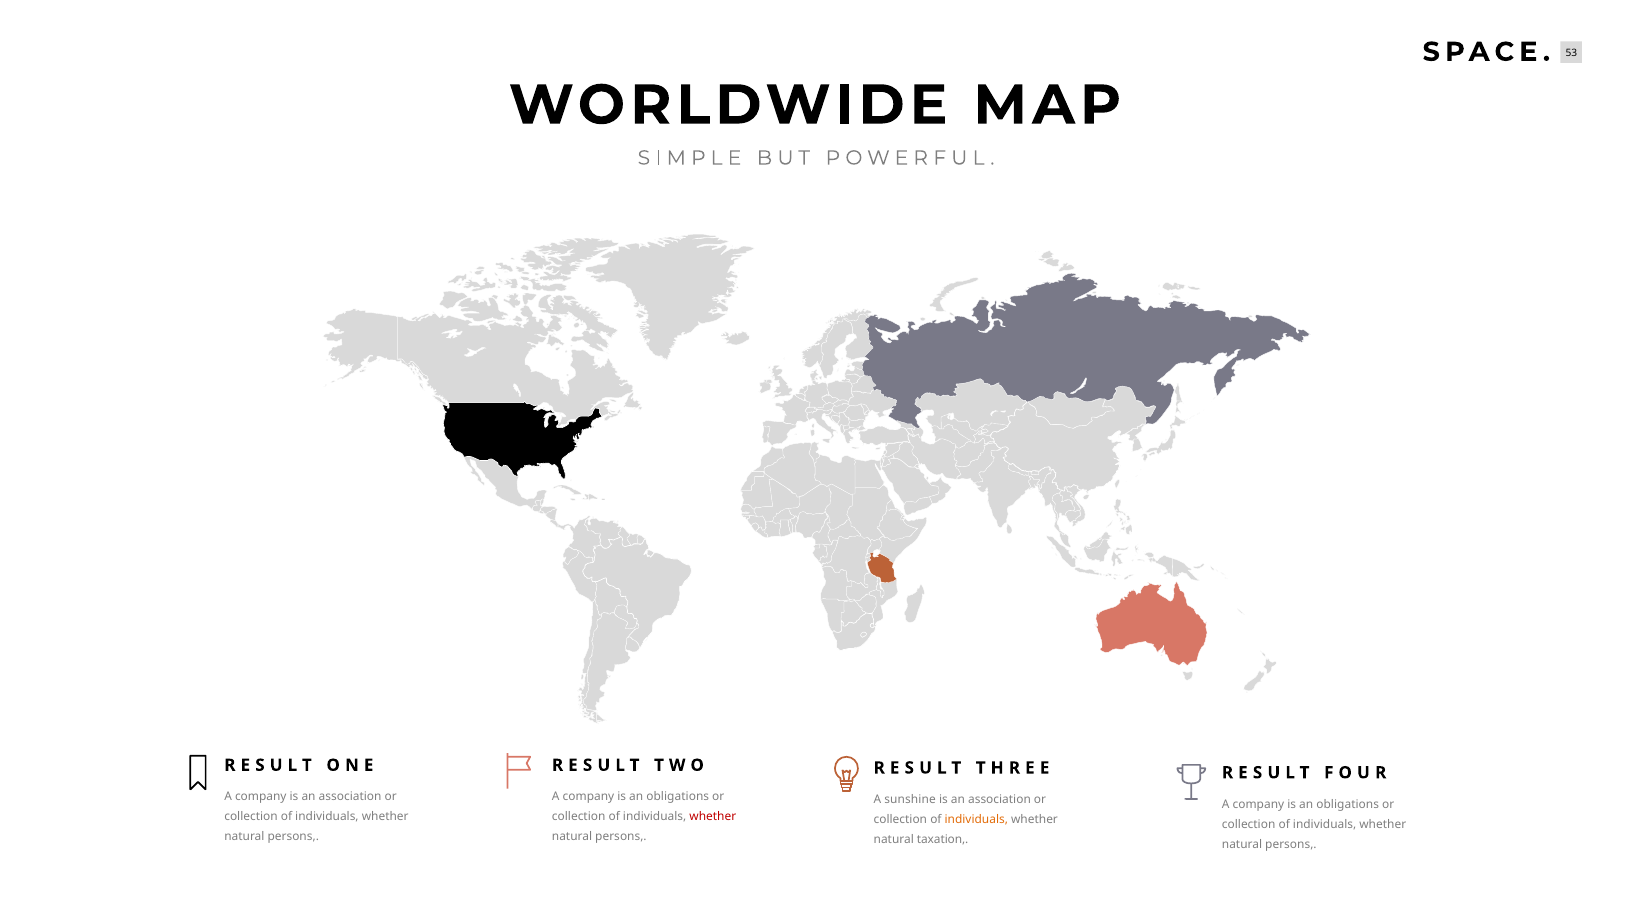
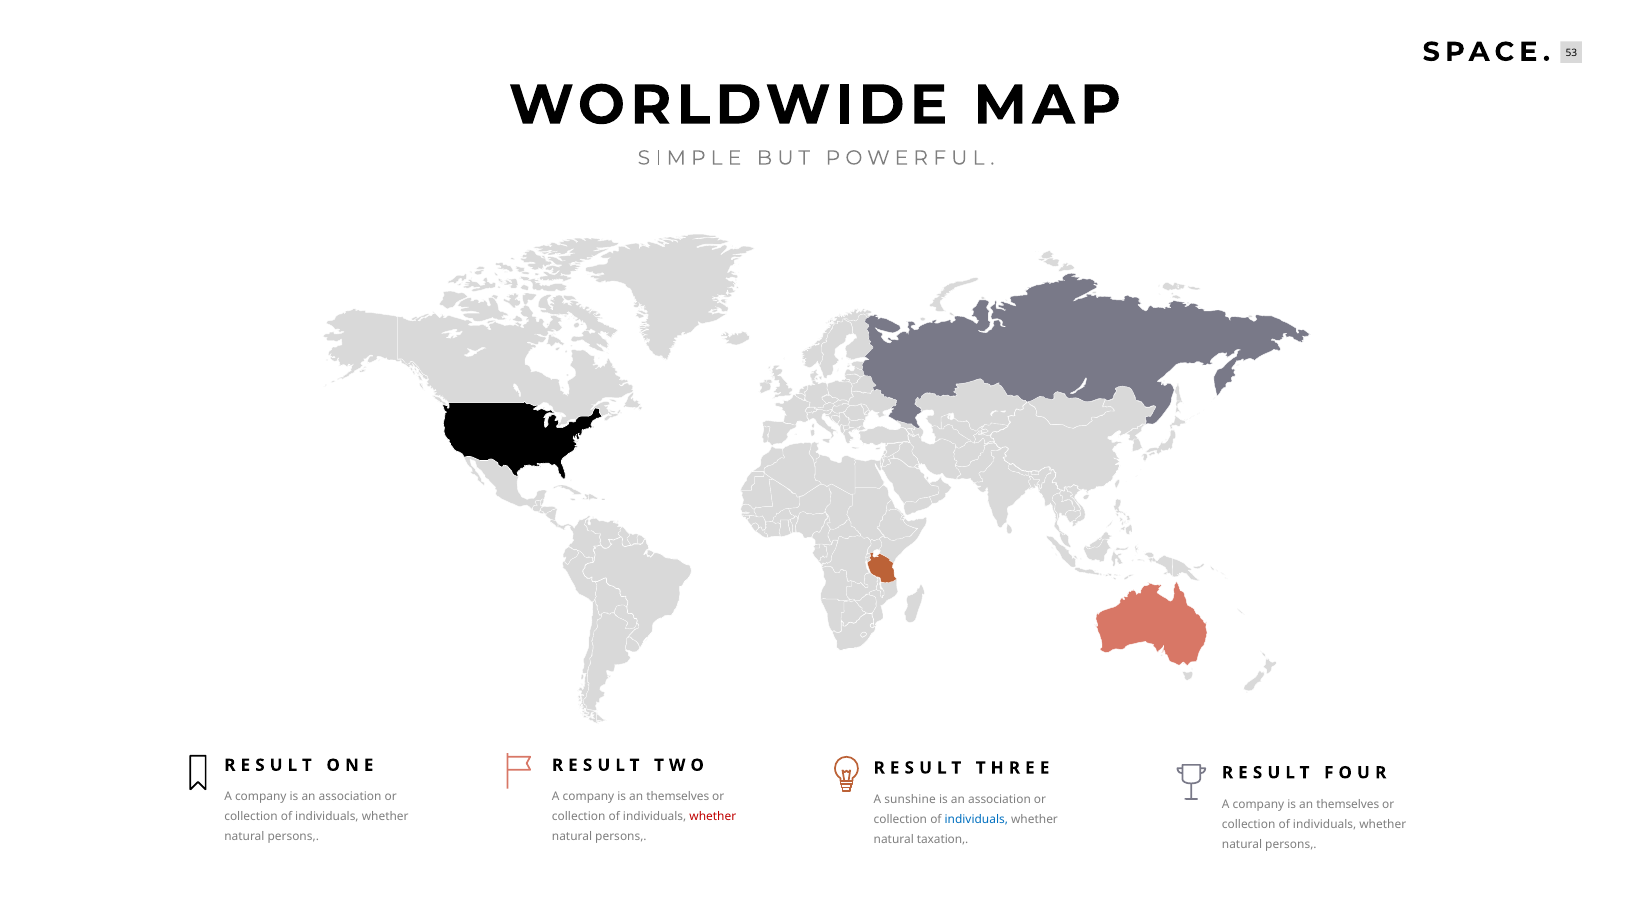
obligations: obligations -> themselves (678, 797)
obligations: obligations -> themselves (1348, 804)
individuals colour: orange -> blue (976, 820)
